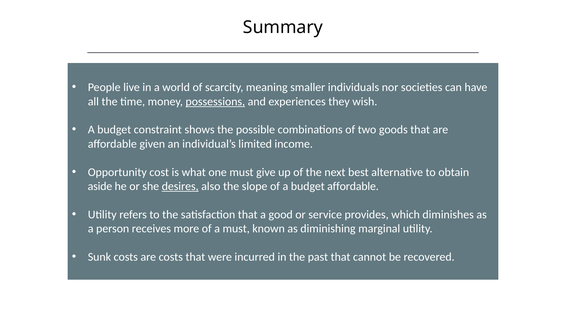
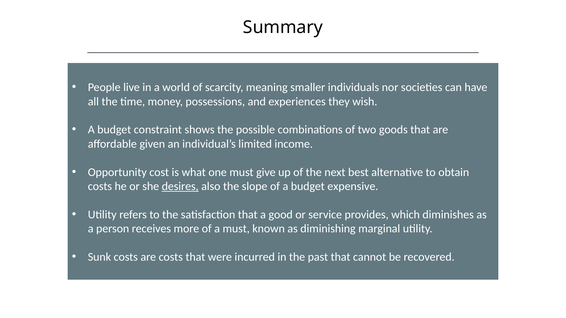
possessions underline: present -> none (215, 102)
aside: aside -> costs (100, 187)
budget affordable: affordable -> expensive (353, 187)
